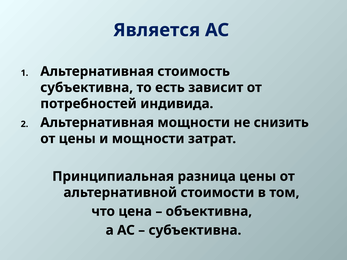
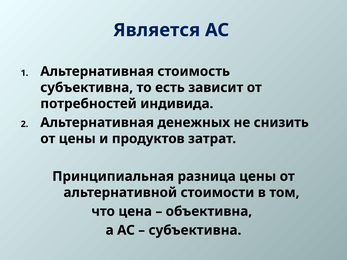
Альтернативная мощности: мощности -> денежных (194, 123)
и мощности: мощности -> продуктов (148, 139)
